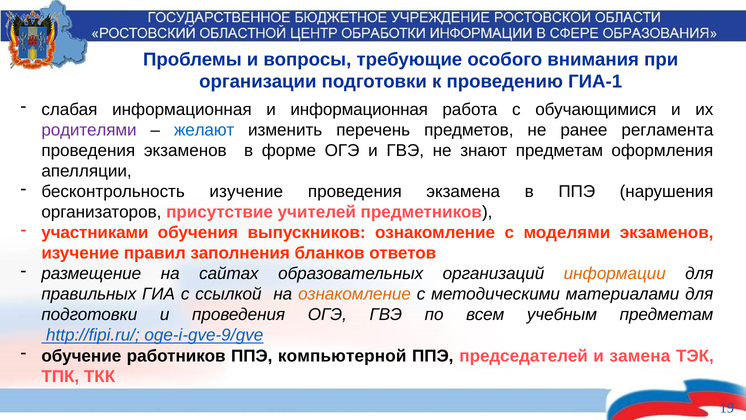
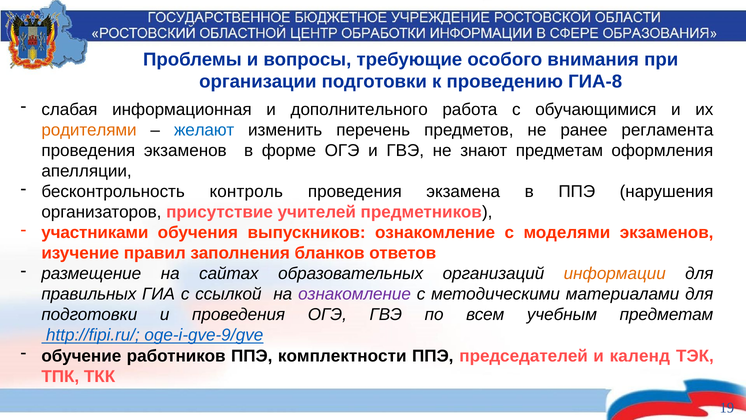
ГИА-1: ГИА-1 -> ГИА-8 (595, 82)
и информационная: информационная -> дополнительного (359, 109)
родителями colour: purple -> orange (89, 130)
бесконтрольность изучение: изучение -> контроль (246, 191)
ознакомление colour: orange -> purple (355, 294)
компьютерной: компьютерной -> комплектности (342, 356)
замена: замена -> календ (640, 356)
